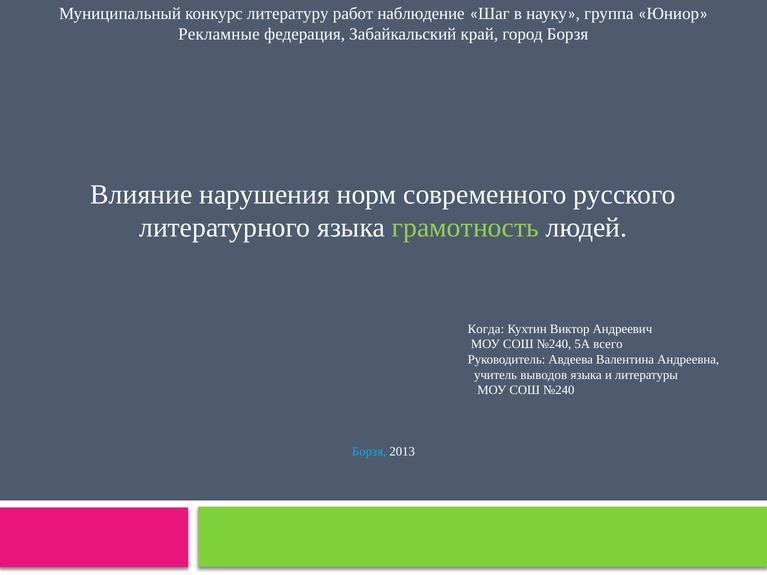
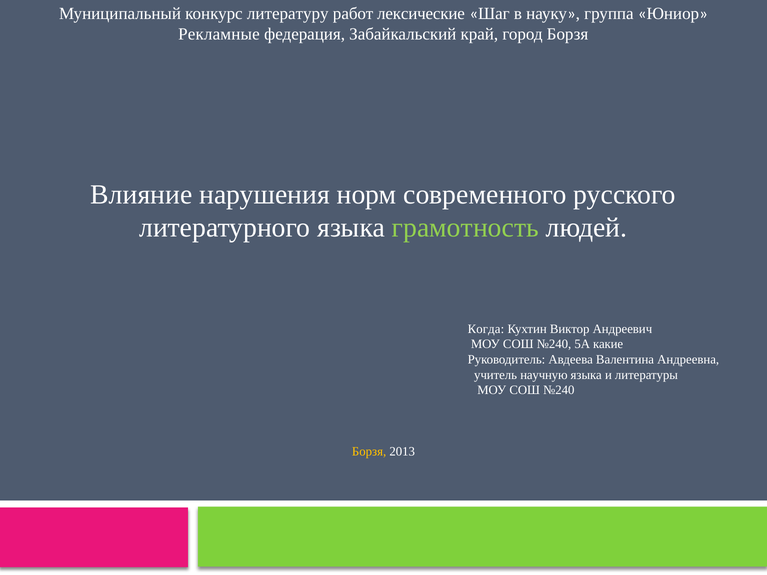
наблюдение: наблюдение -> лексические (421, 14)
всего: всего -> какие (608, 344)
выводов: выводов -> научную (544, 375)
Борзя colour: light blue -> yellow (369, 452)
